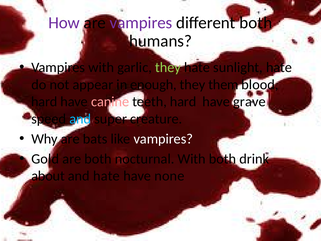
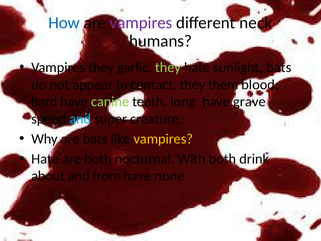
How colour: purple -> blue (64, 23)
different both: both -> neck (256, 23)
Vampires with: with -> they (101, 67)
sunlight hate: hate -> bats (279, 67)
enough: enough -> contact (153, 84)
canine colour: pink -> light green (110, 102)
teeth hard: hard -> long (183, 102)
vampires colour: white -> yellow (163, 139)
Gold: Gold -> Hate (45, 159)
and hate: hate -> from (107, 176)
